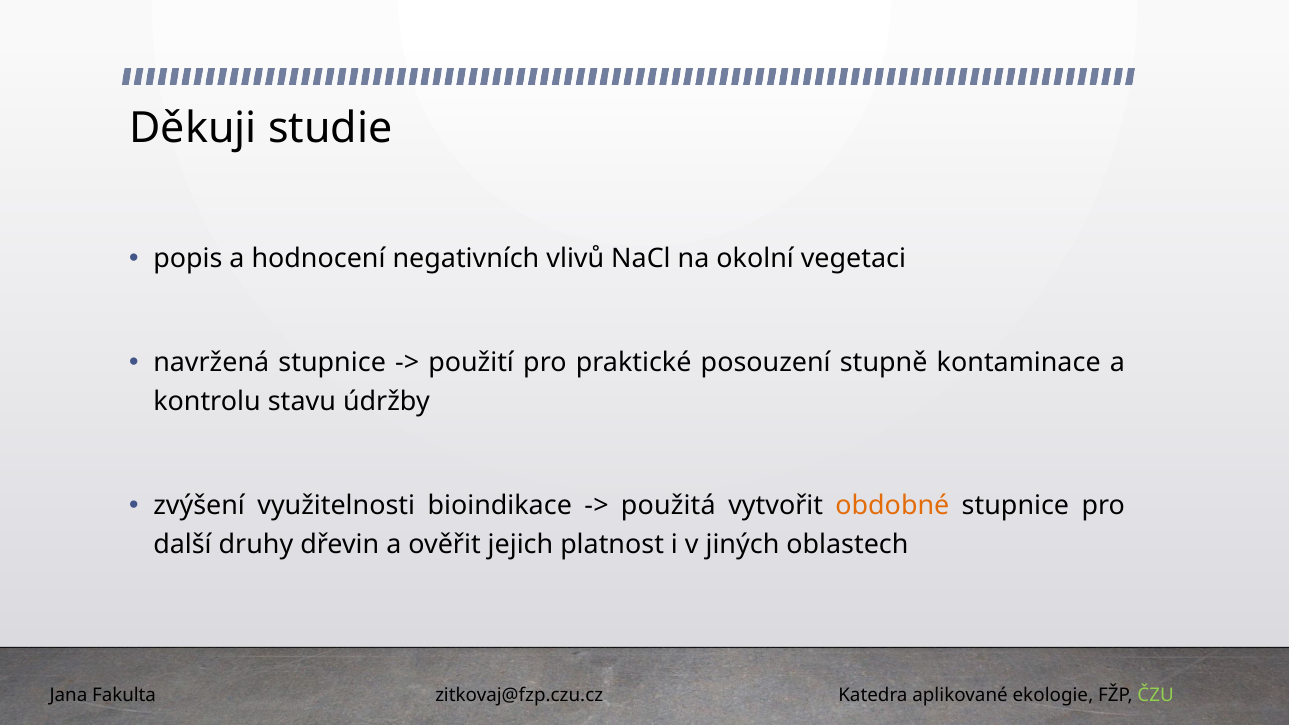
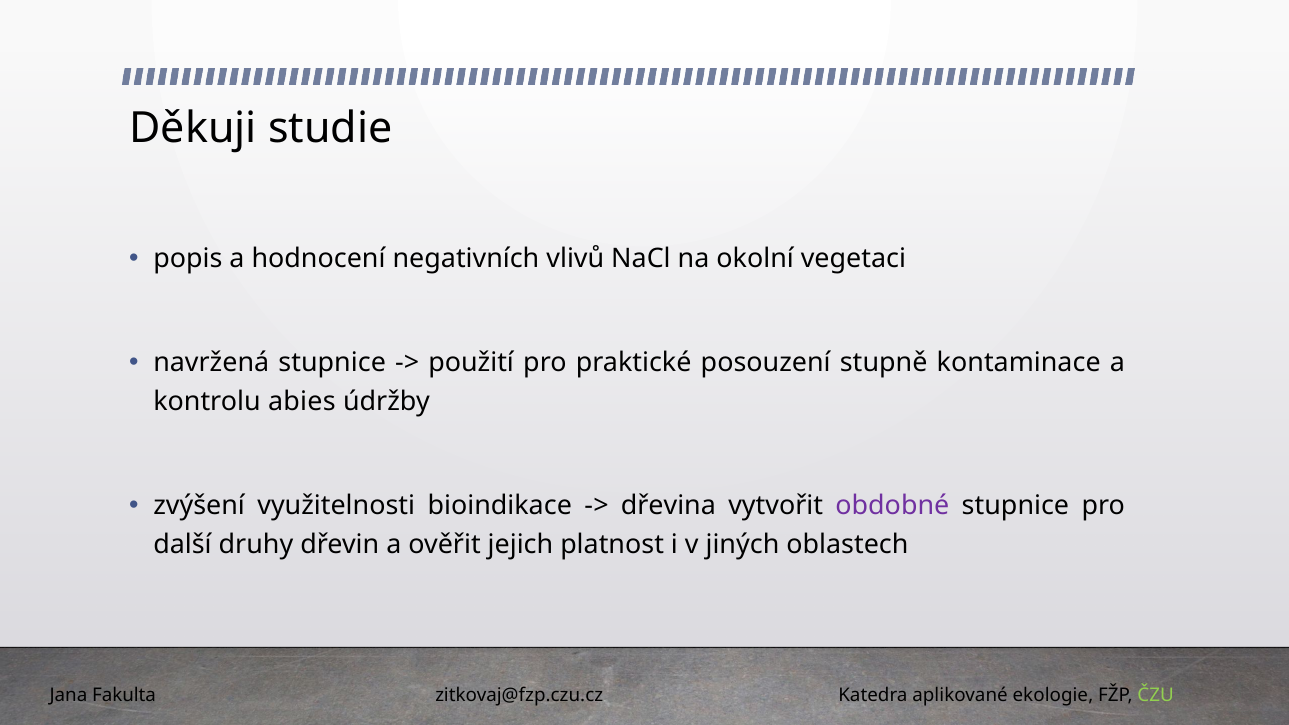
stavu: stavu -> abies (302, 402)
použitá: použitá -> dřevina (668, 506)
obdobné colour: orange -> purple (892, 506)
